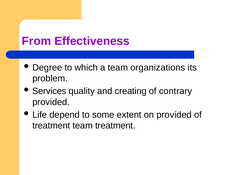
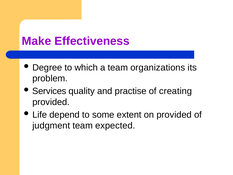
From: From -> Make (36, 41)
creating: creating -> practise (131, 91)
contrary: contrary -> creating (176, 91)
treatment: treatment -> judgment (51, 125)
team treatment: treatment -> expected (115, 125)
